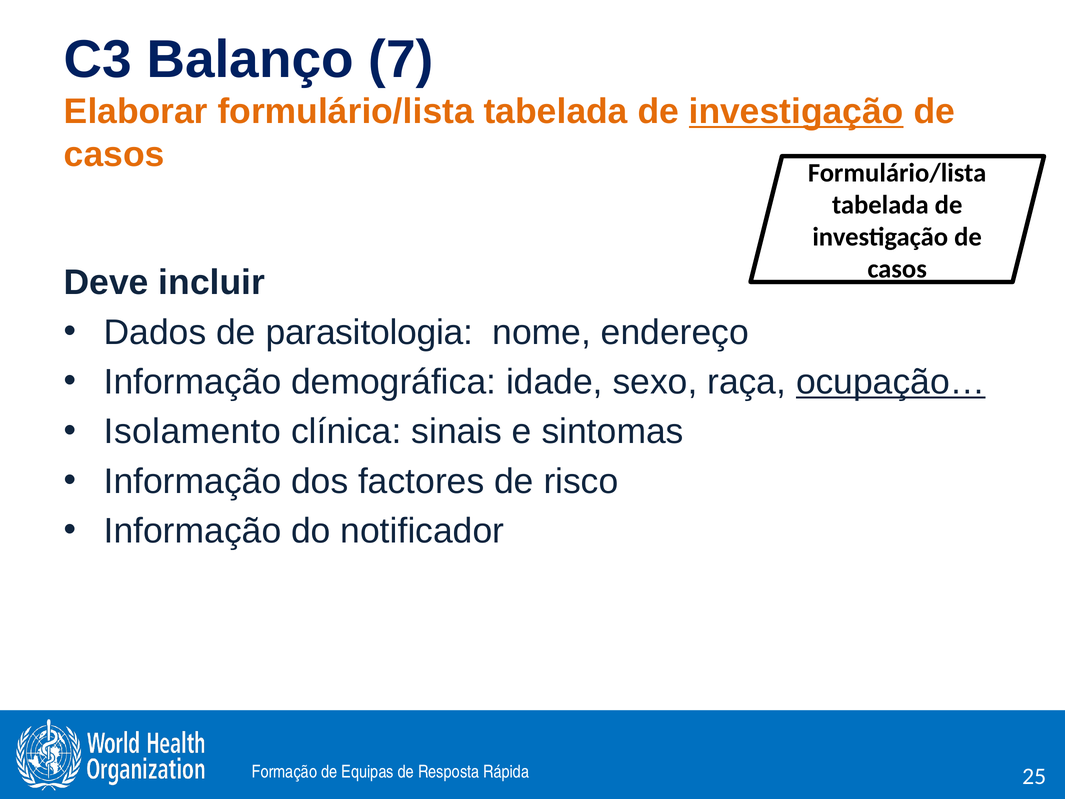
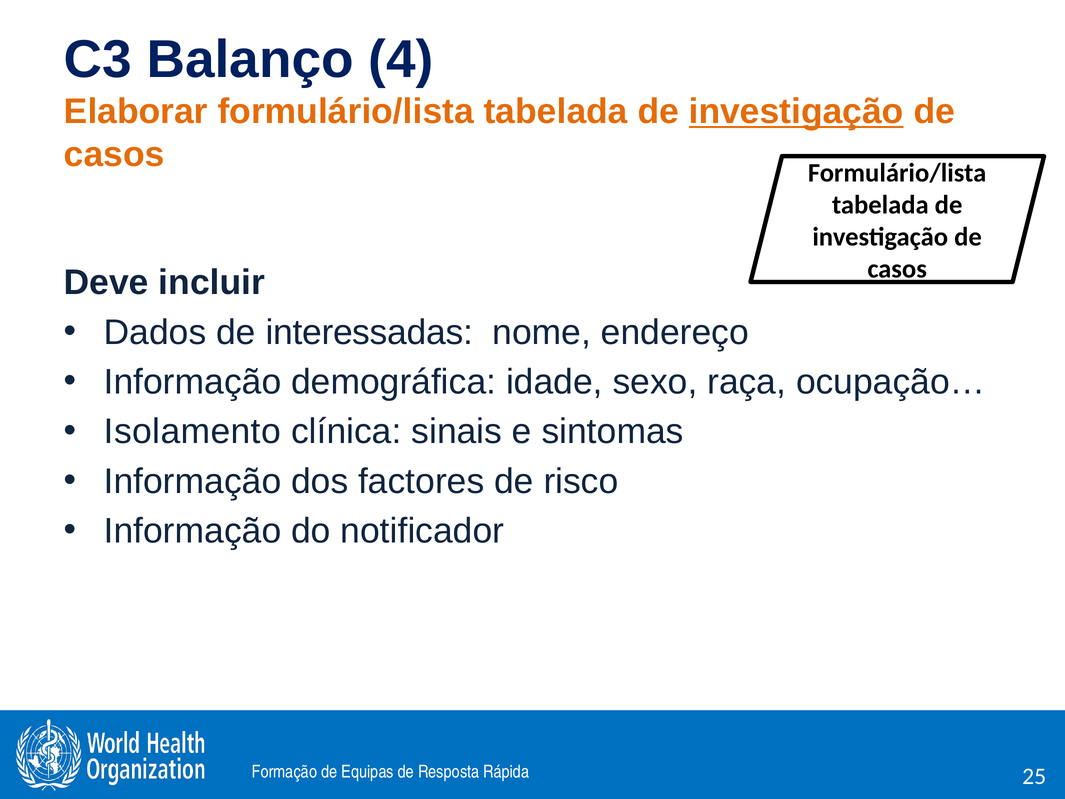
7: 7 -> 4 (401, 60)
parasitologia: parasitologia -> interessadas (369, 332)
ocupação… underline: present -> none (891, 382)
